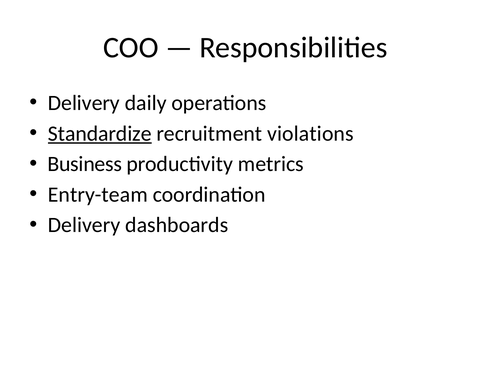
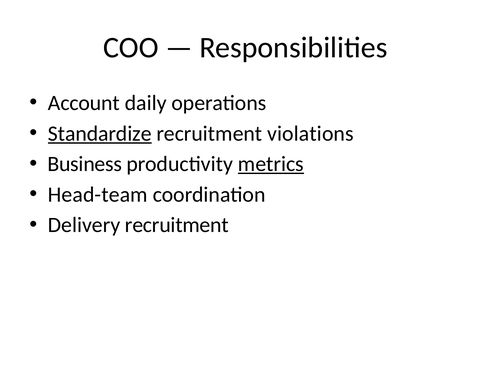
Delivery: Delivery -> Account (84, 103)
metrics underline: none -> present (271, 164)
Entry-team: Entry-team -> Head-team (98, 195)
Delivery dashboards: dashboards -> recruitment (177, 225)
